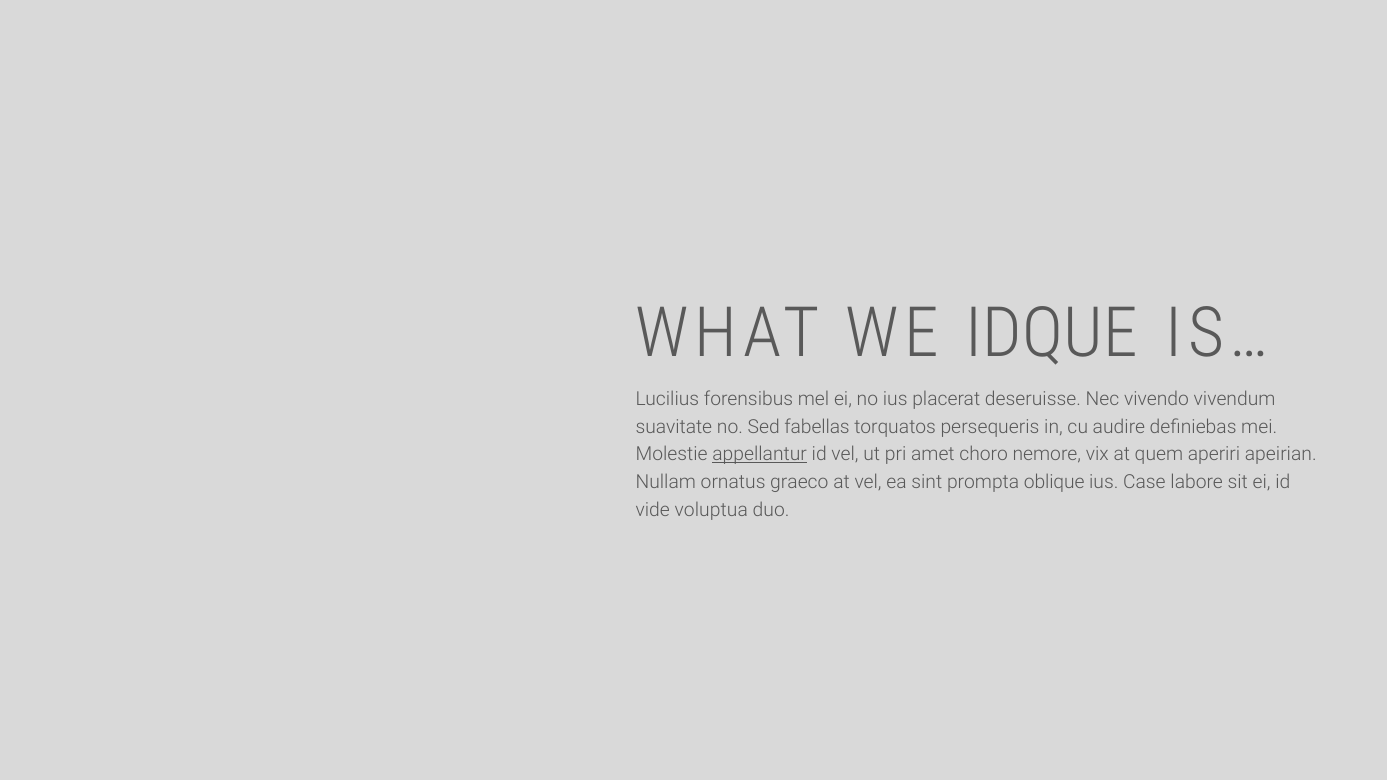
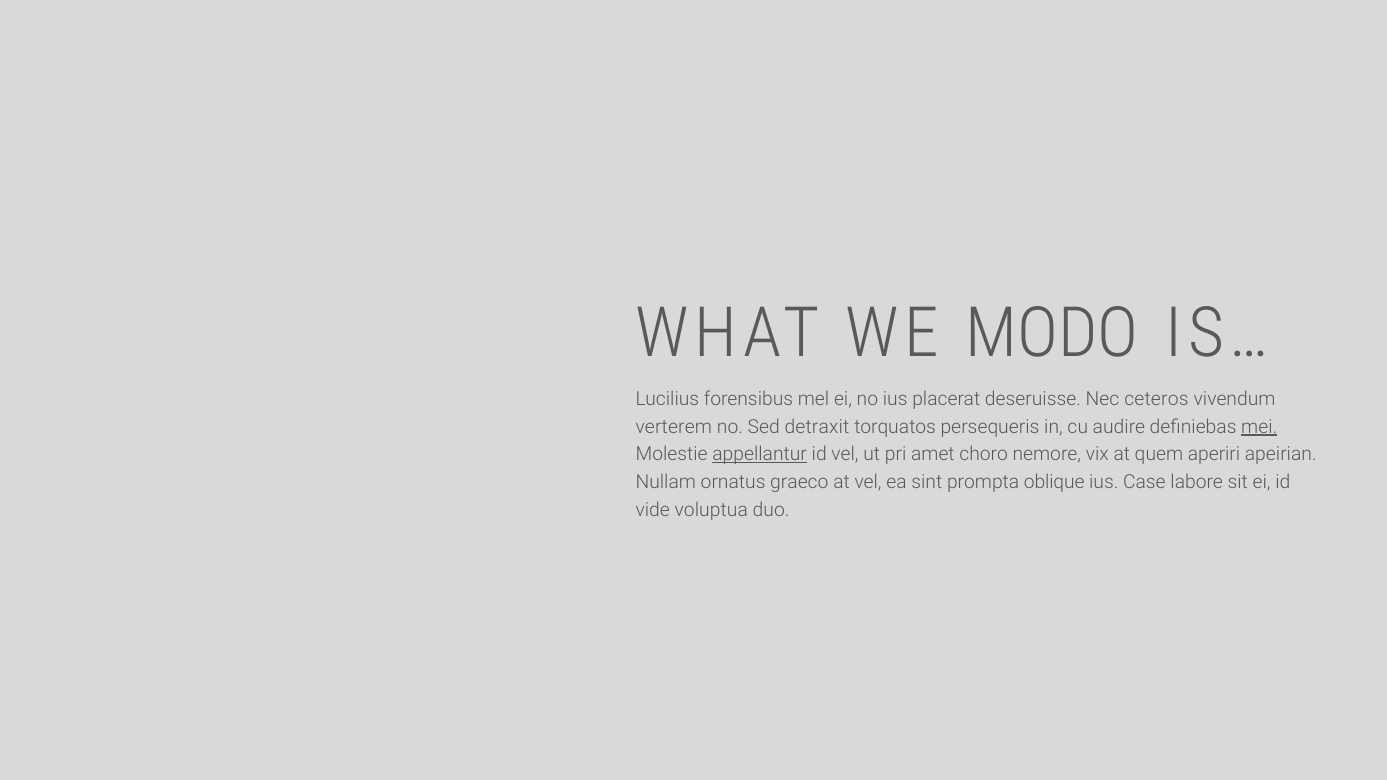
IDQUE: IDQUE -> MODO (1052, 333)
vivendo: vivendo -> ceteros (1156, 399)
suavitate: suavitate -> verterem (674, 427)
fabellas: fabellas -> detraxit (817, 427)
mei underline: none -> present (1259, 427)
